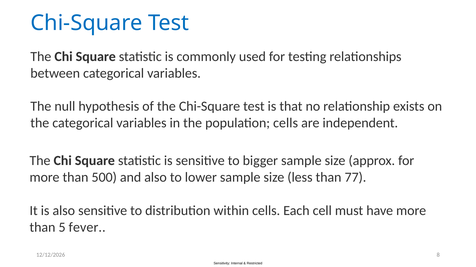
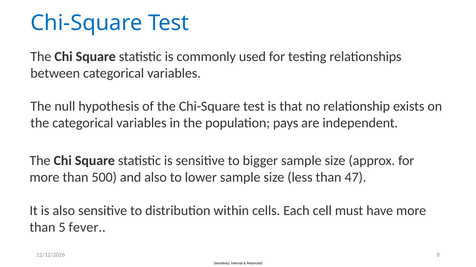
population cells: cells -> pays (286, 123)
77: 77 -> 47 (355, 178)
